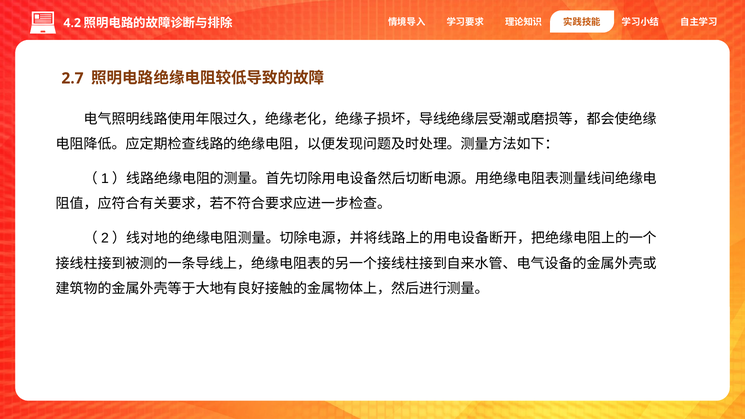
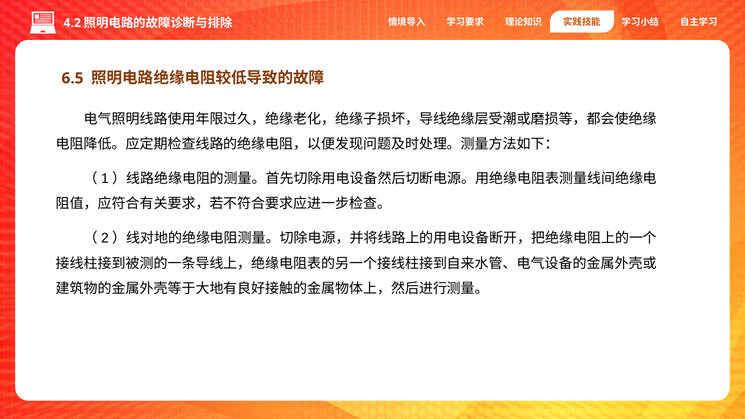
2.7: 2.7 -> 6.5 (72, 78)
